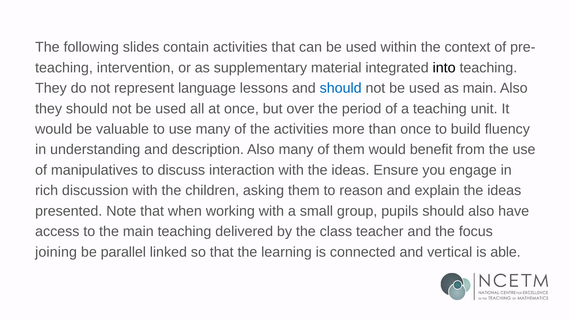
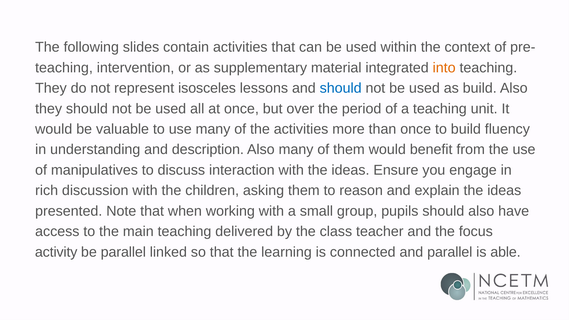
into colour: black -> orange (444, 68)
language: language -> isosceles (207, 88)
as main: main -> build (480, 88)
joining: joining -> activity (56, 252)
and vertical: vertical -> parallel (450, 252)
